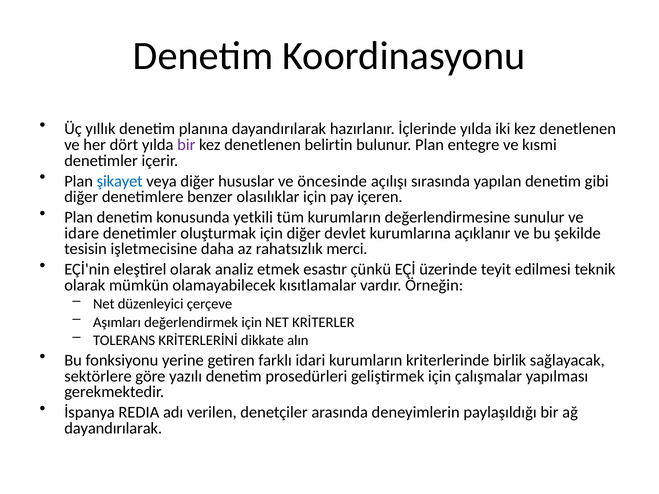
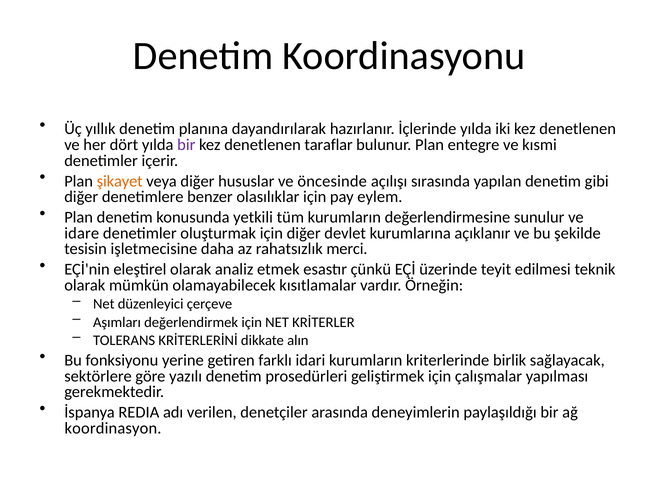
belirtin: belirtin -> taraflar (329, 145)
şikayet colour: blue -> orange (120, 181)
içeren: içeren -> eylem (380, 197)
dayandırılarak: dayandırılarak -> koordinasyon (113, 428)
